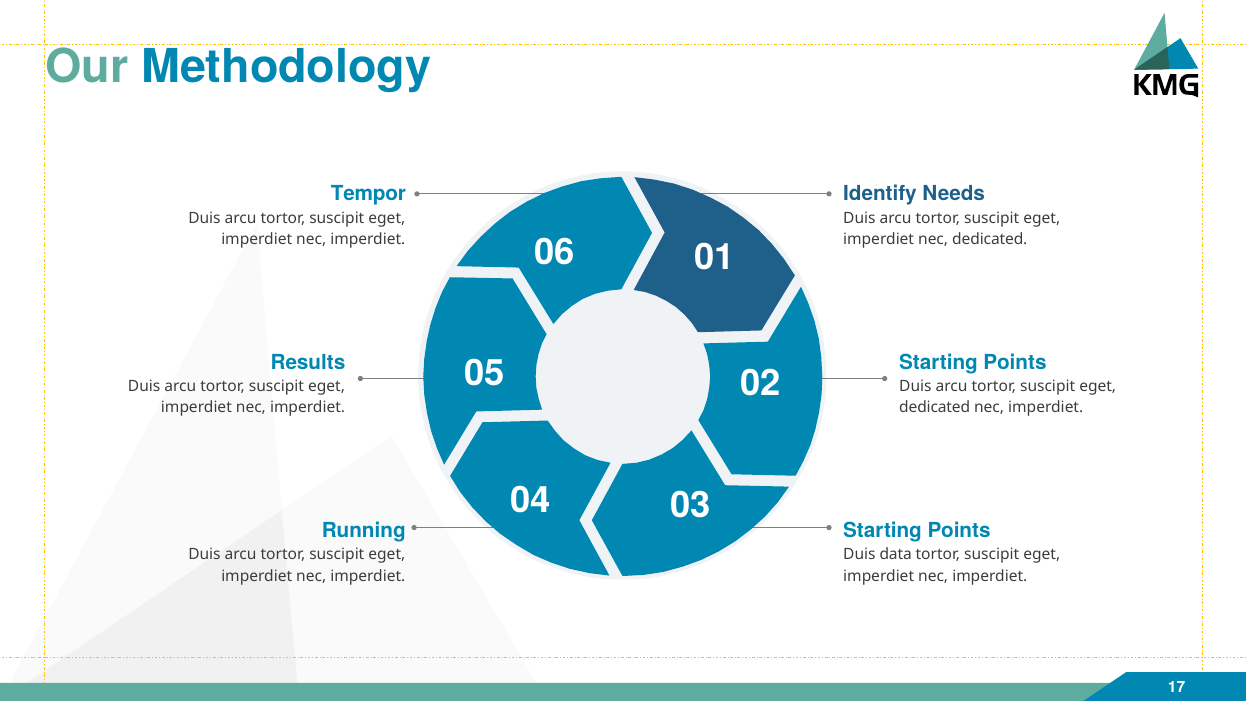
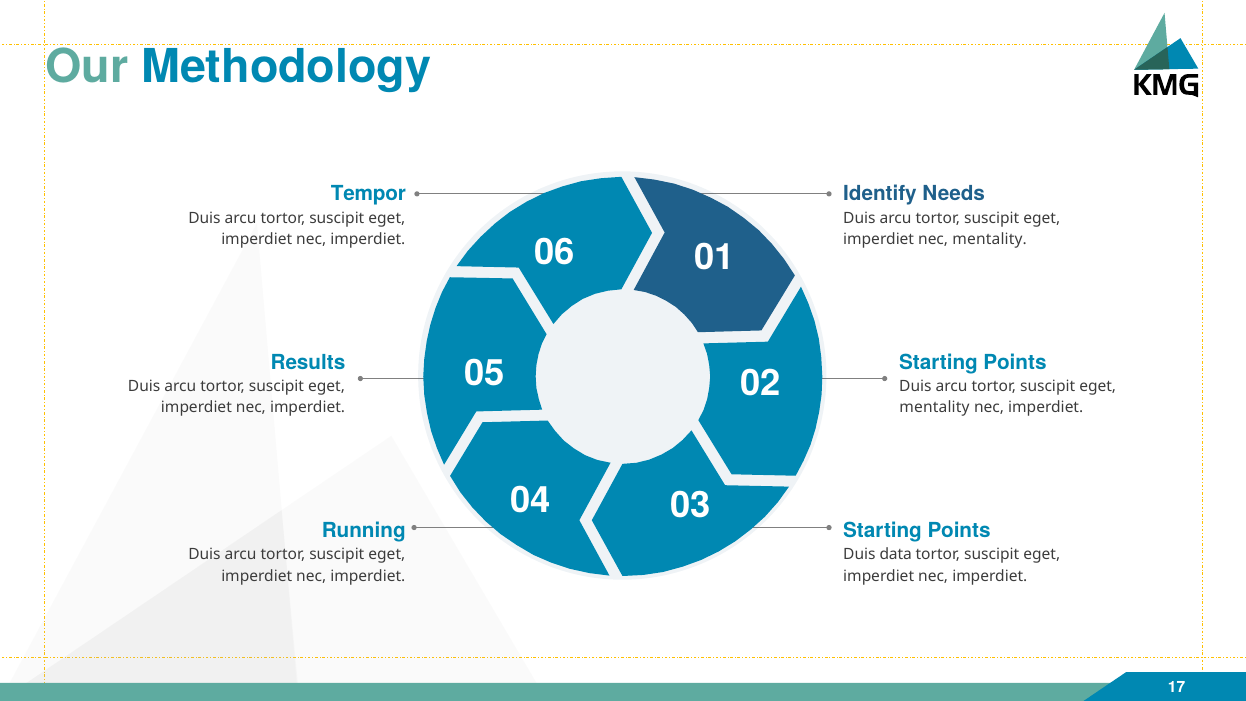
nec dedicated: dedicated -> mentality (990, 239)
dedicated: dedicated -> mentality (935, 407)
